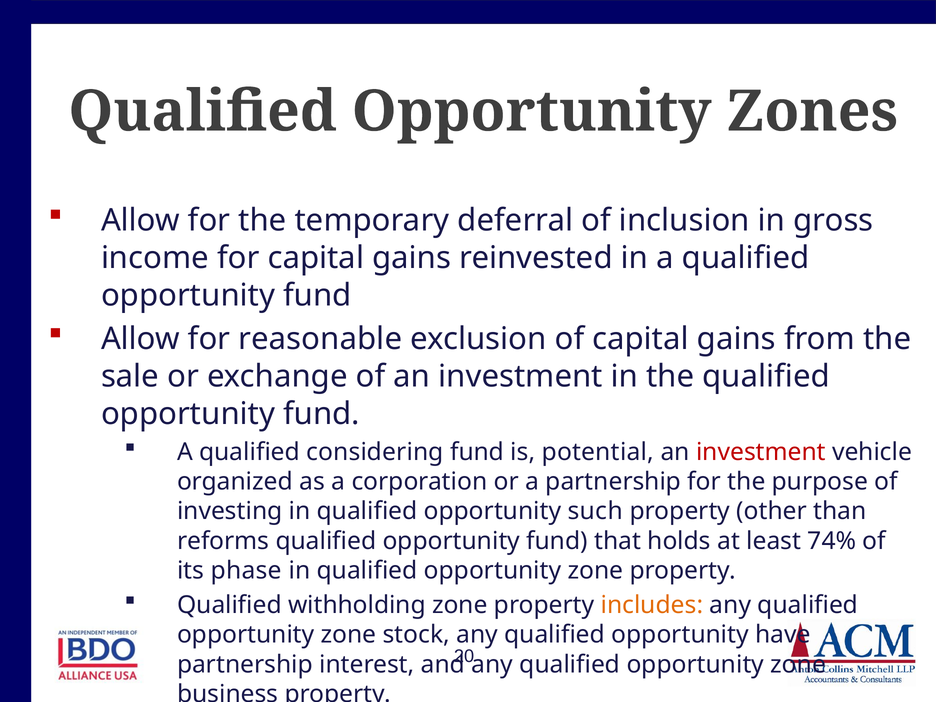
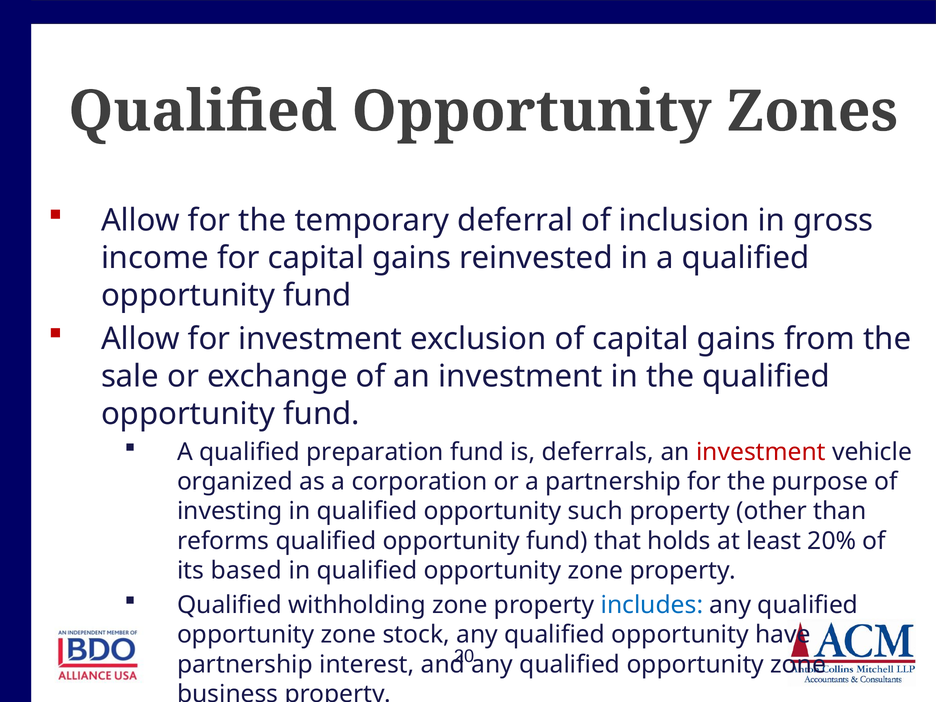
for reasonable: reasonable -> investment (320, 339)
considering: considering -> preparation (375, 452)
potential: potential -> deferrals (598, 452)
74%: 74% -> 20% (832, 541)
phase: phase -> based (246, 571)
includes colour: orange -> blue (652, 605)
